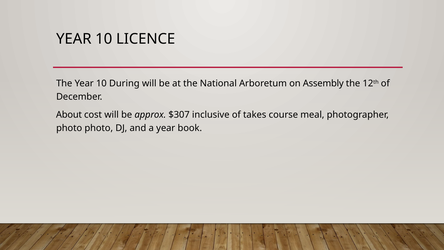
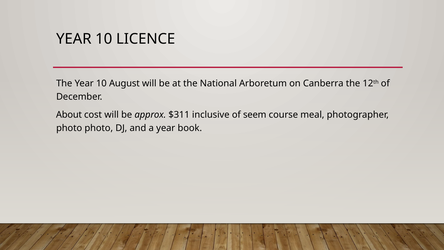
During: During -> August (124, 83)
Assembly: Assembly -> Canberra (323, 83)
$307: $307 -> $311 (179, 115)
takes: takes -> seem (255, 115)
